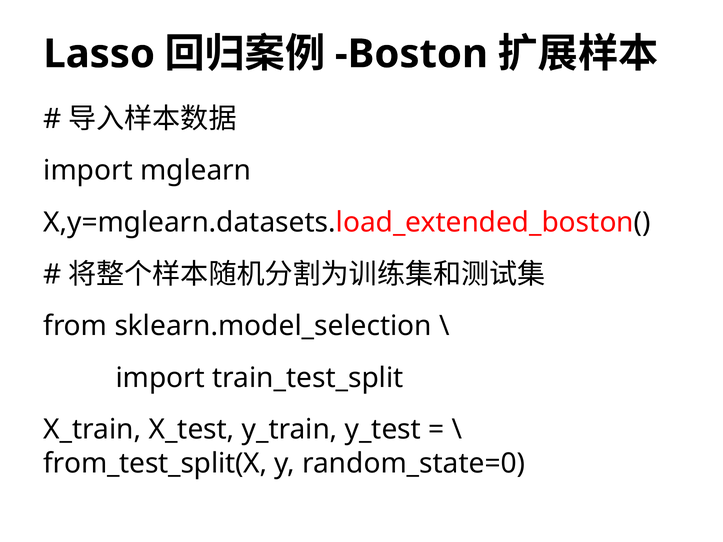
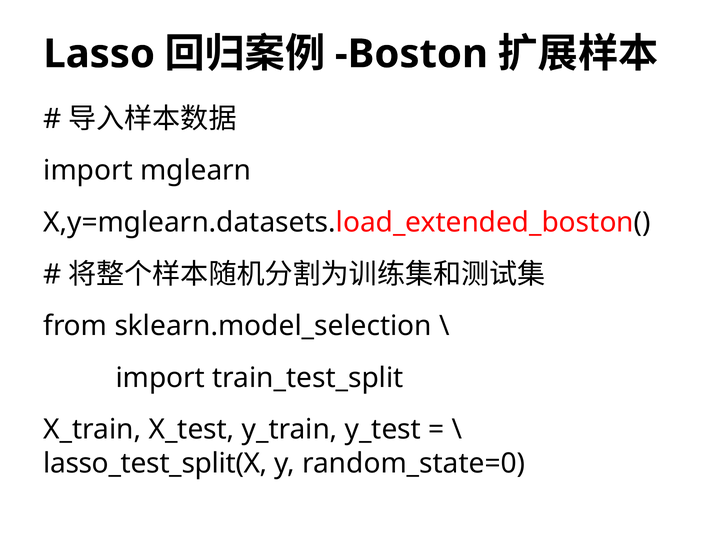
from_test_split(X: from_test_split(X -> lasso_test_split(X (155, 464)
